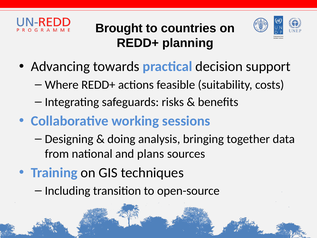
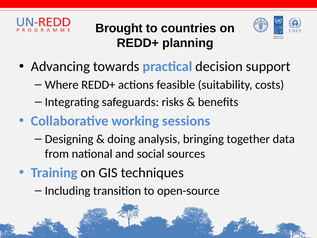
plans: plans -> social (151, 154)
